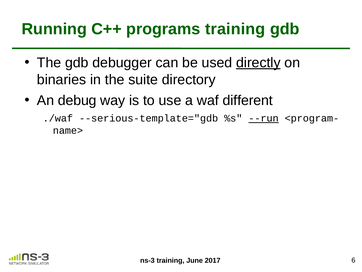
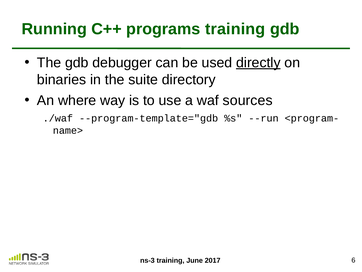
debug: debug -> where (77, 100)
different: different -> sources (248, 100)
--serious-template="gdb: --serious-template="gdb -> --program-template="gdb (149, 118)
--run underline: present -> none (264, 118)
